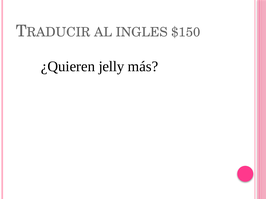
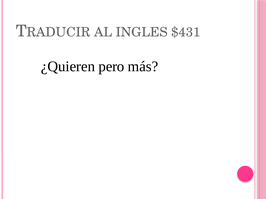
$150: $150 -> $431 (186, 32)
jelly: jelly -> pero (111, 67)
